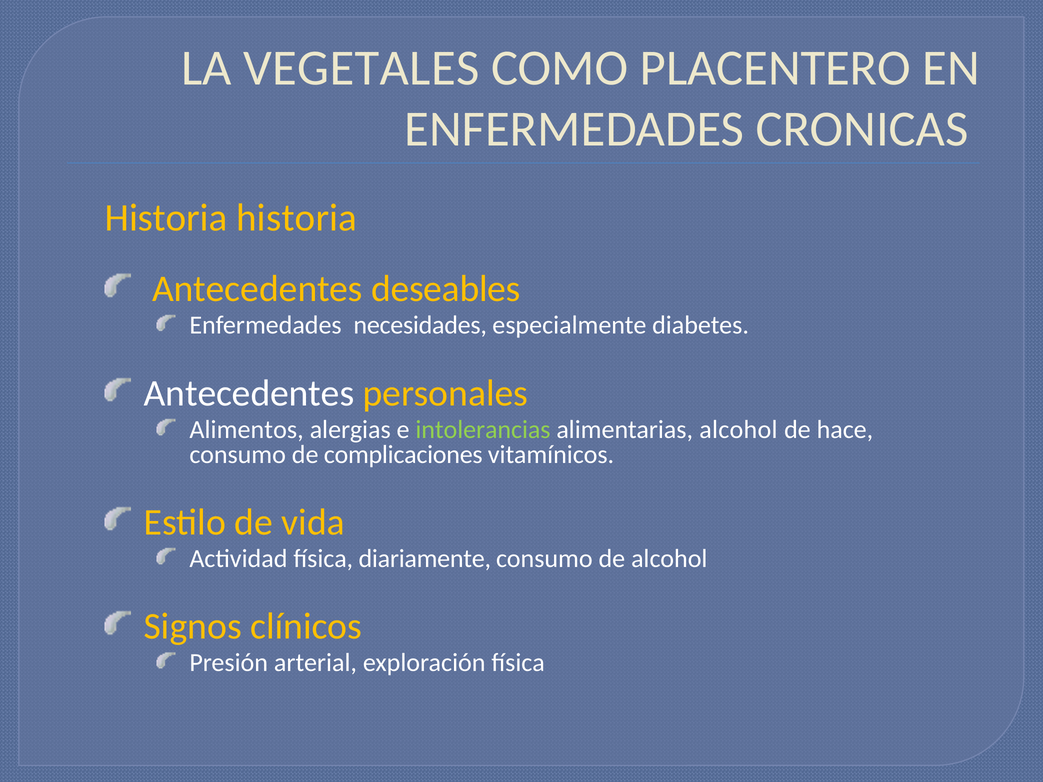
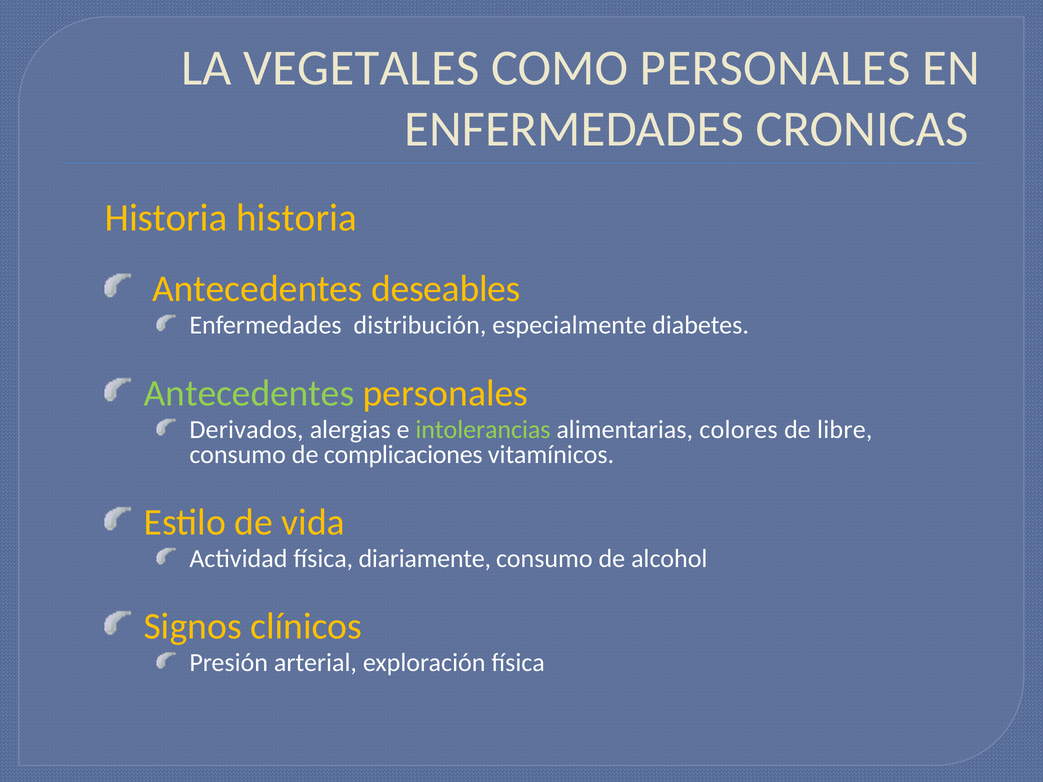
COMO PLACENTERO: PLACENTERO -> PERSONALES (775, 68)
necesidades: necesidades -> distribución (420, 325)
Antecedentes colour: white -> light green (249, 393)
Alimentos: Alimentos -> Derivados (246, 430)
alimentarias alcohol: alcohol -> colores (738, 430)
hace: hace -> libre (845, 430)
